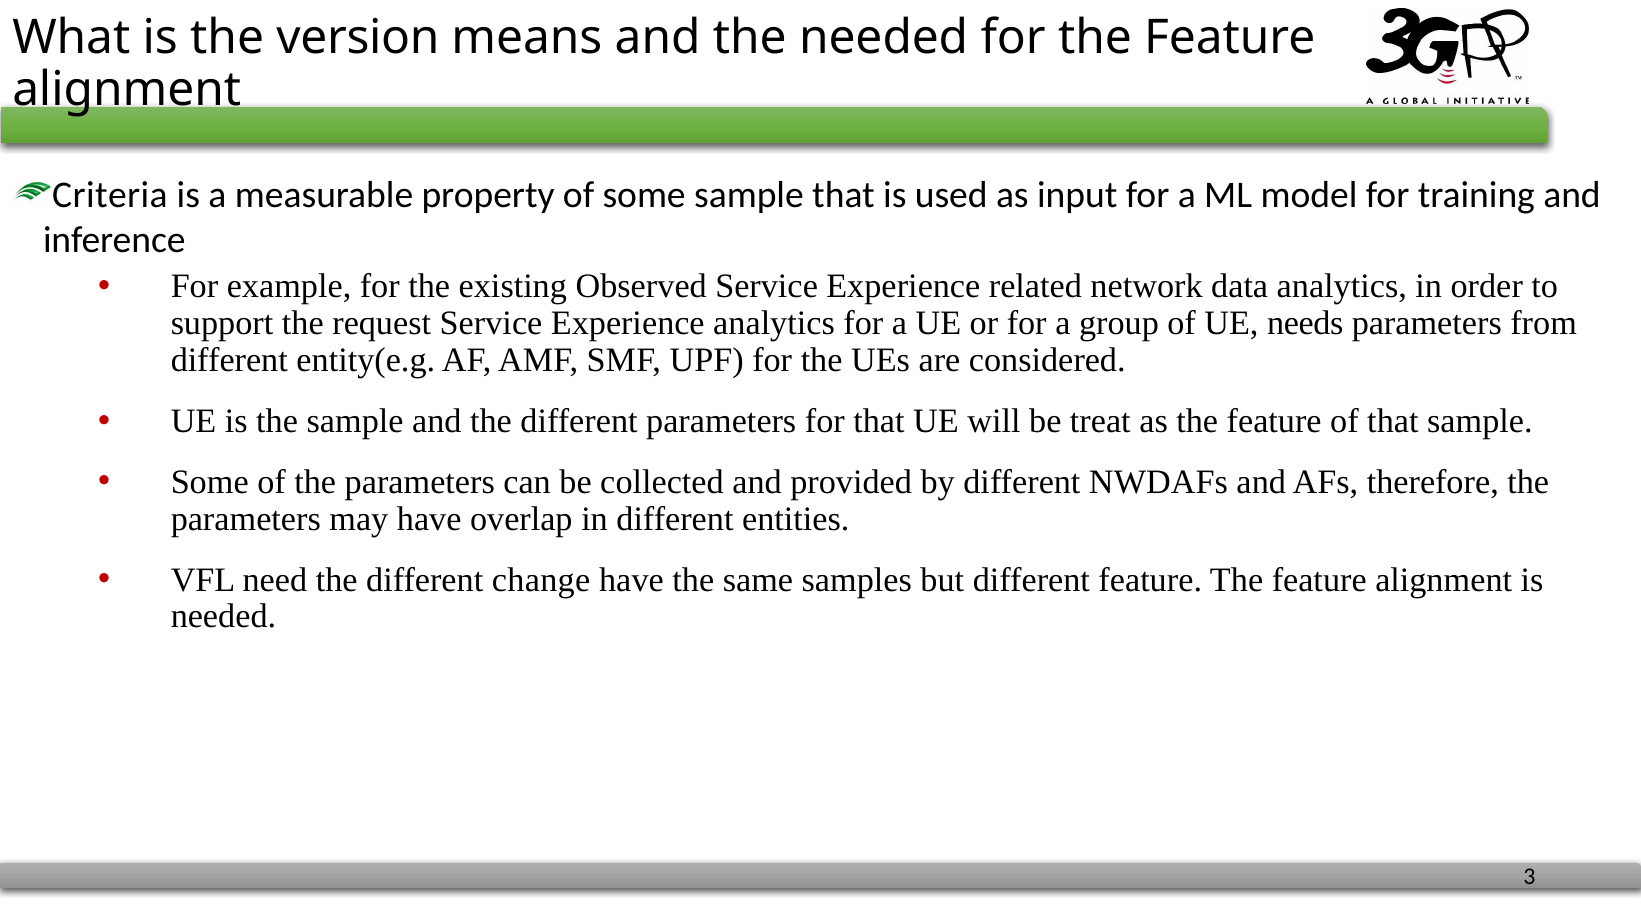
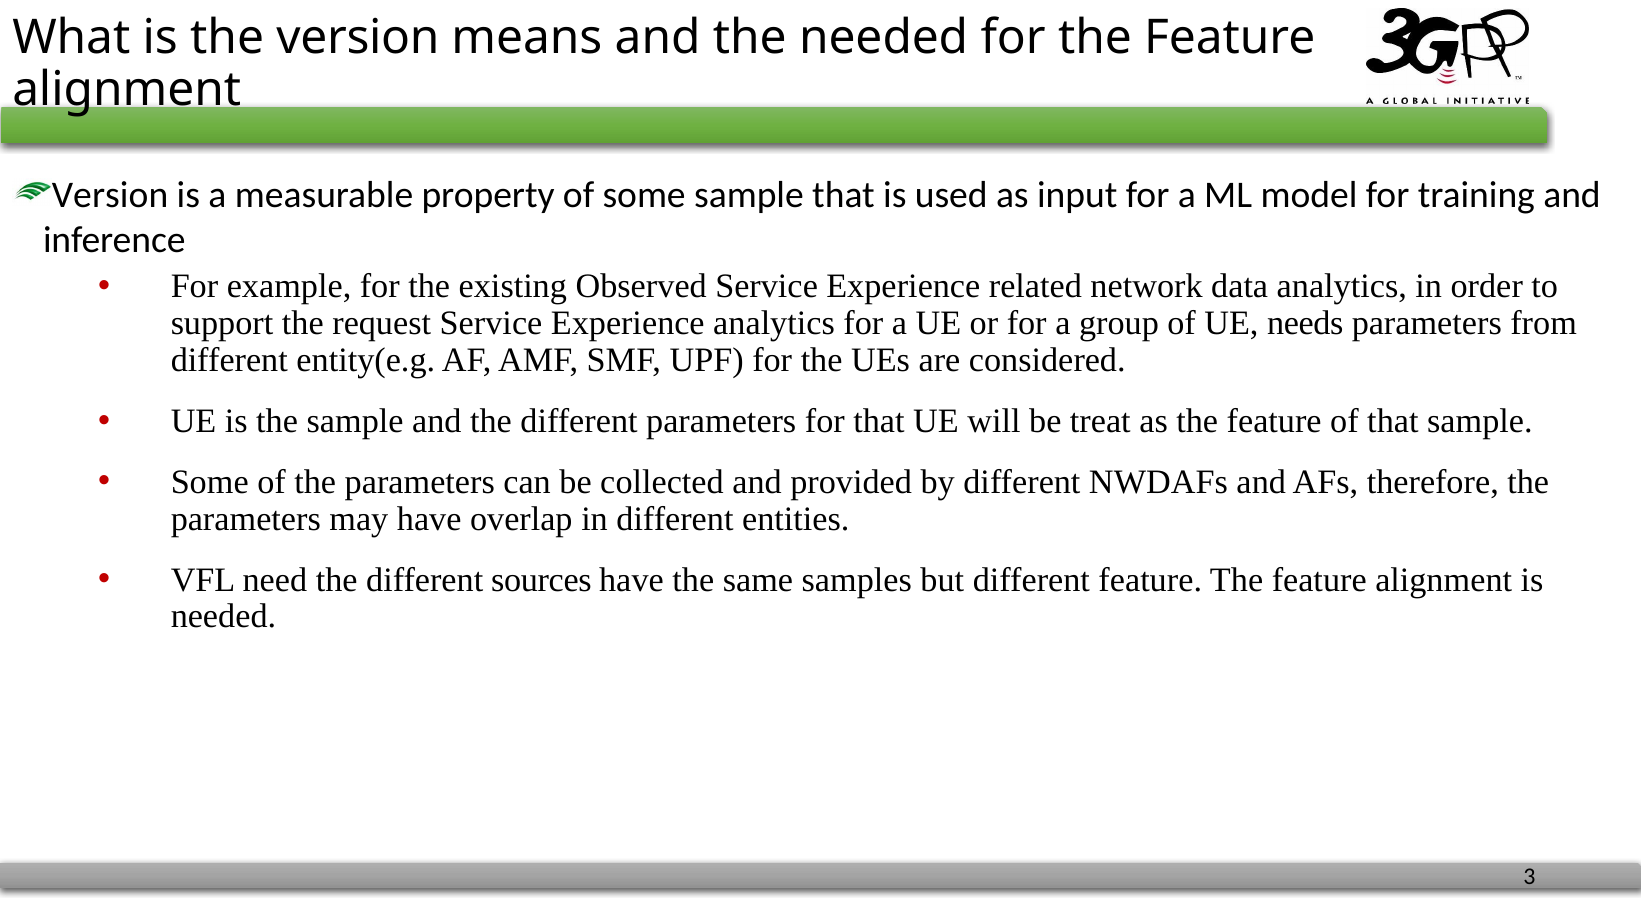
Criteria: Criteria -> Version (110, 195)
change: change -> sources (541, 580)
